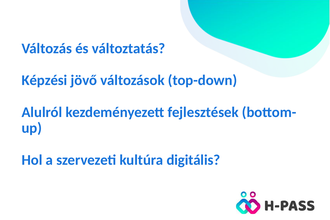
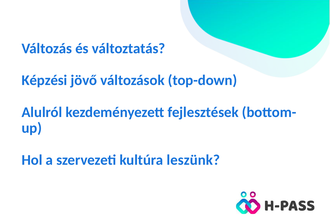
digitális: digitális -> leszünk (193, 160)
